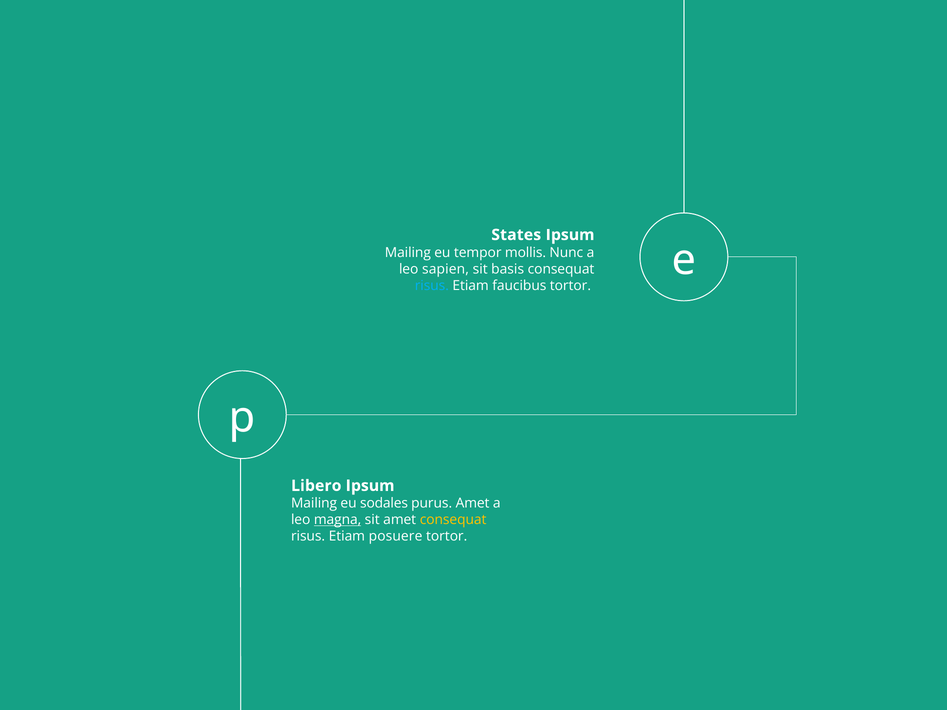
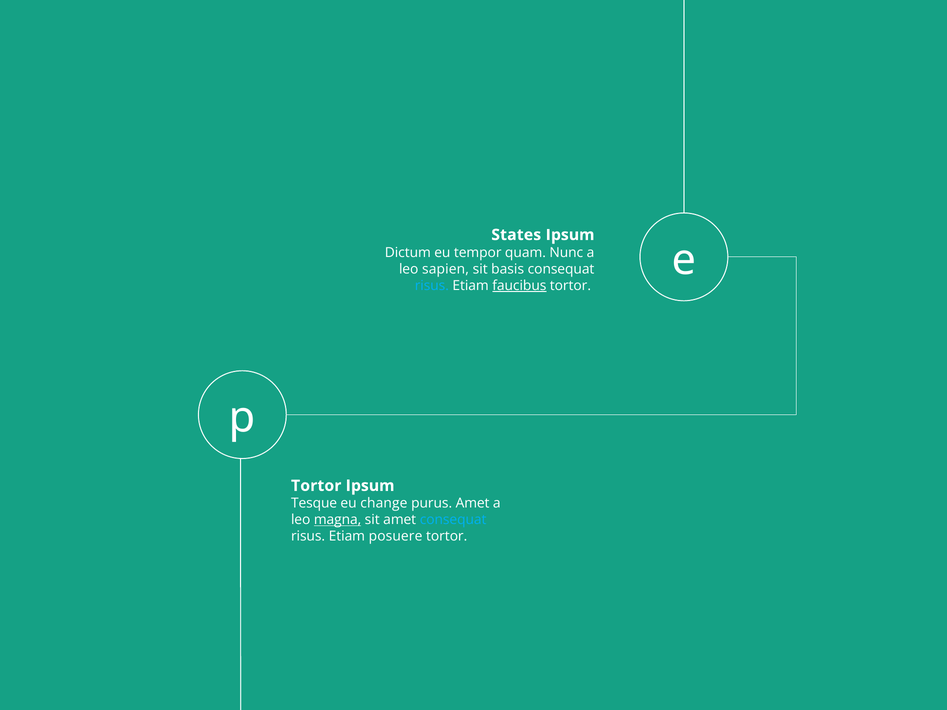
Mailing: Mailing -> Dictum (408, 253)
mollis: mollis -> quam (525, 253)
faucibus underline: none -> present (519, 286)
Libero: Libero -> Tortor (316, 486)
Mailing: Mailing -> Tesque (314, 504)
sodales: sodales -> change (384, 504)
consequat colour: yellow -> light blue (453, 520)
